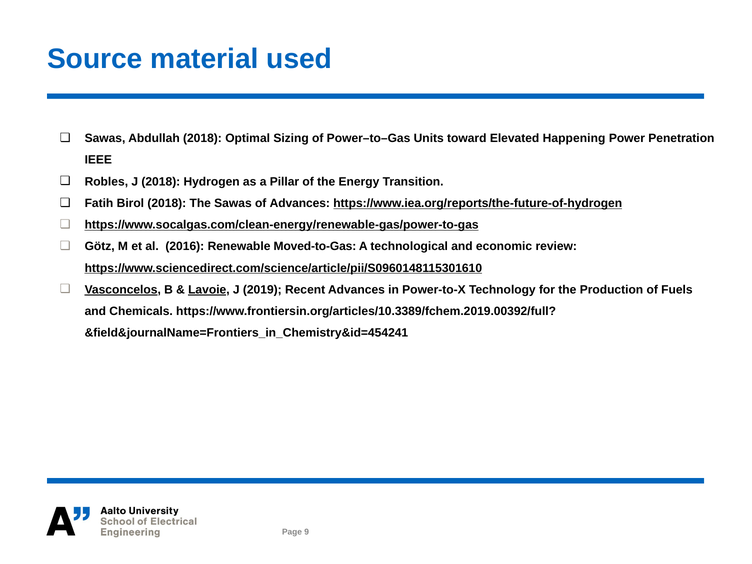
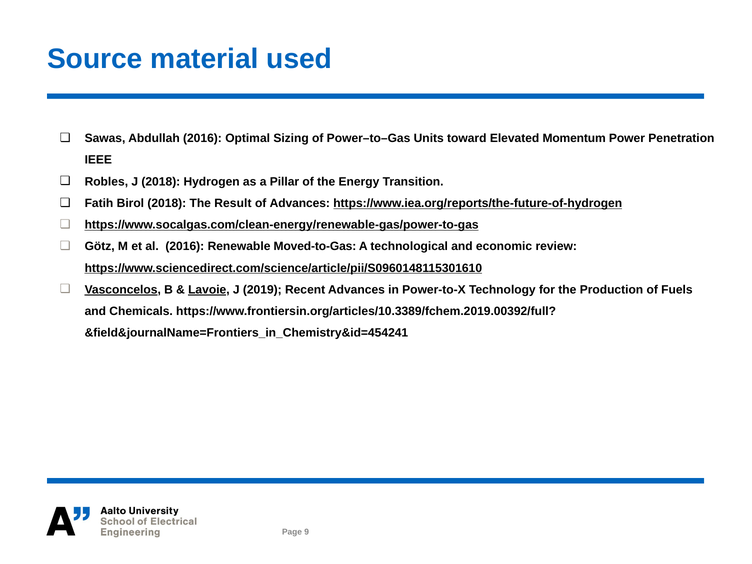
Abdullah 2018: 2018 -> 2016 (202, 138)
Happening: Happening -> Momentum (574, 138)
The Sawas: Sawas -> Result (233, 203)
